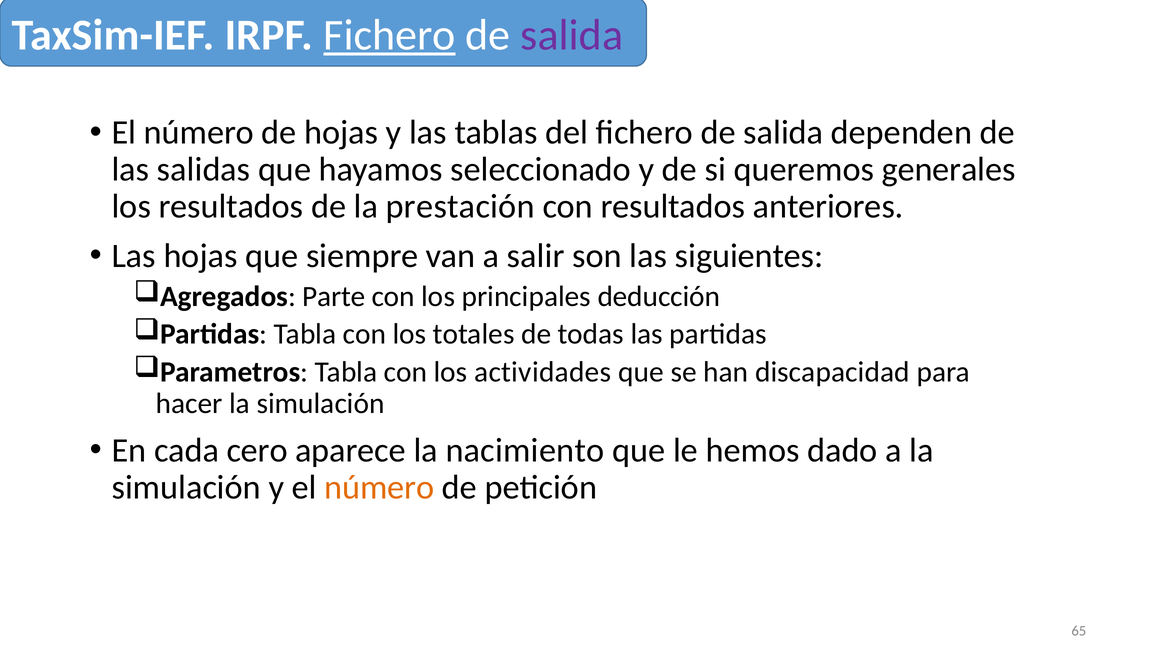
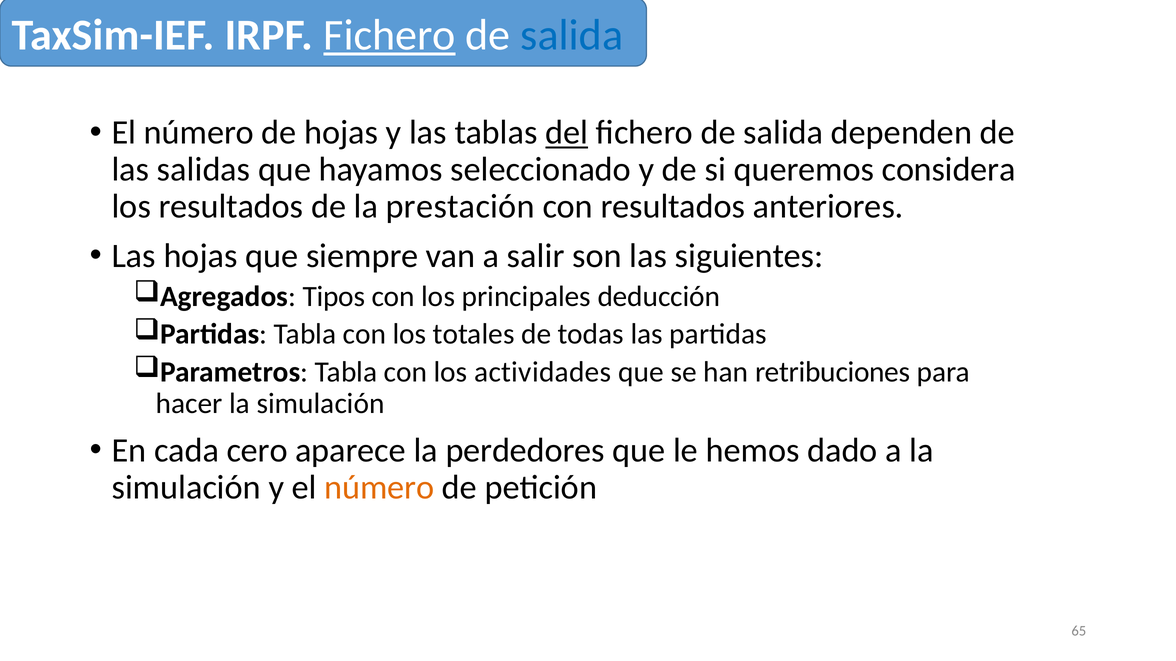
salida colour: purple -> blue (572, 35)
del underline: none -> present (567, 133)
generales: generales -> considera (949, 170)
Parte: Parte -> Tipos (334, 297)
discapacidad: discapacidad -> retribuciones (833, 372)
nacimiento: nacimiento -> perdedores (525, 451)
